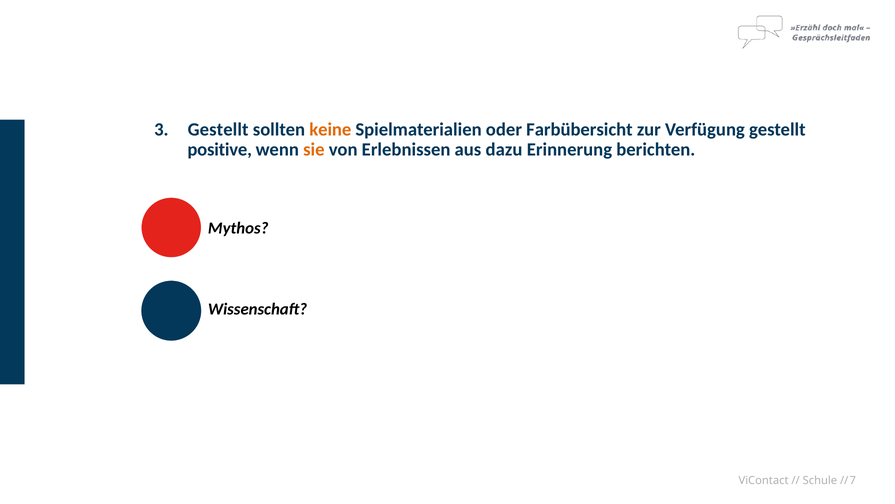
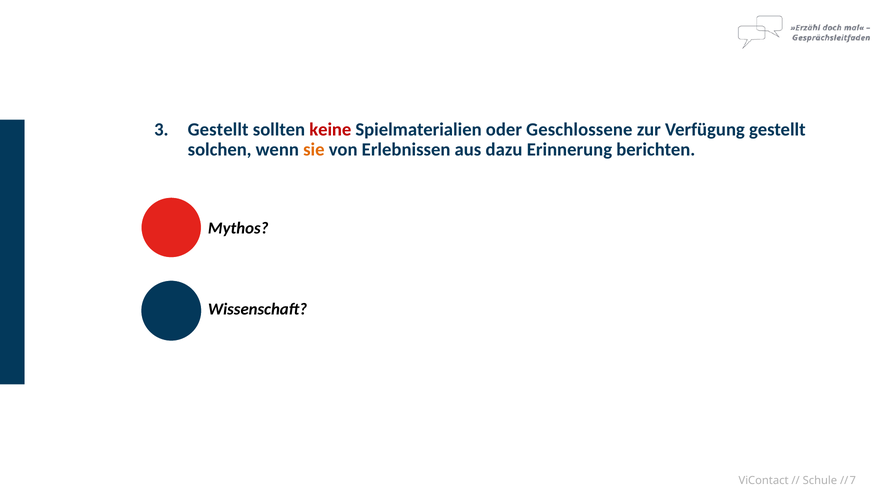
keine colour: orange -> red (330, 129)
Farbübersicht: Farbübersicht -> Geschlossene (579, 129)
positive: positive -> solchen (220, 150)
